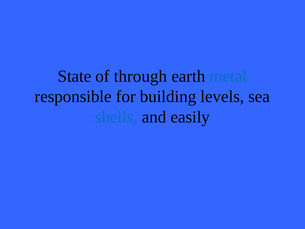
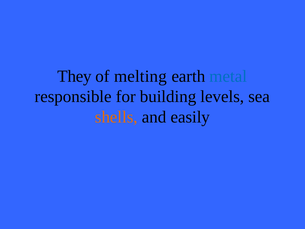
State: State -> They (75, 76)
through: through -> melting (140, 76)
shells colour: blue -> orange (116, 117)
